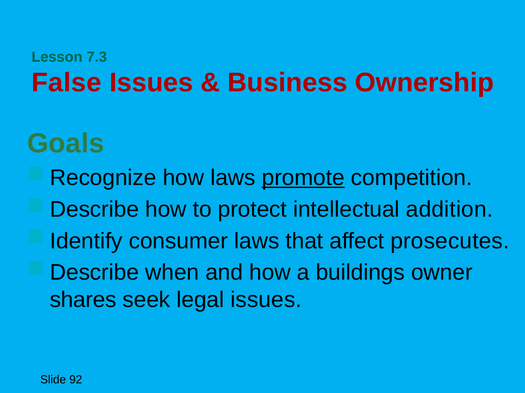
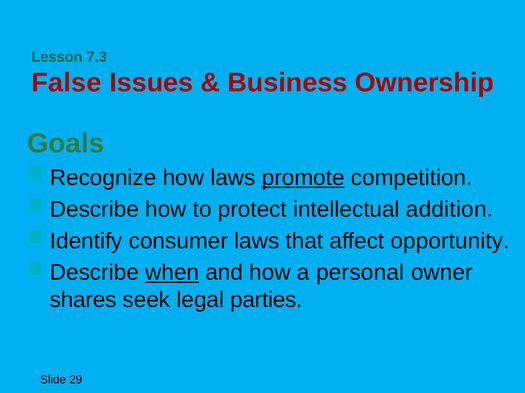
prosecutes: prosecutes -> opportunity (450, 241)
when underline: none -> present (172, 273)
buildings: buildings -> personal (360, 273)
legal issues: issues -> parties (266, 300)
92: 92 -> 29 (76, 381)
